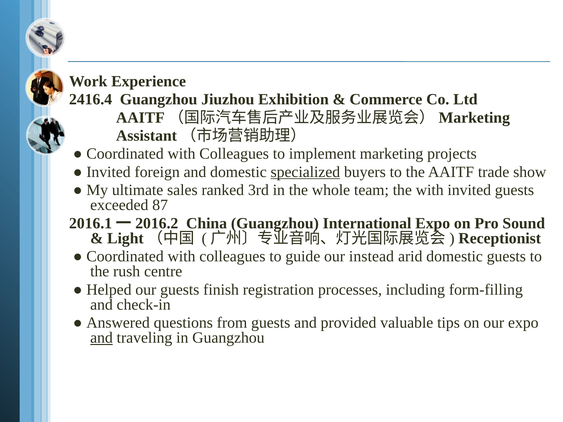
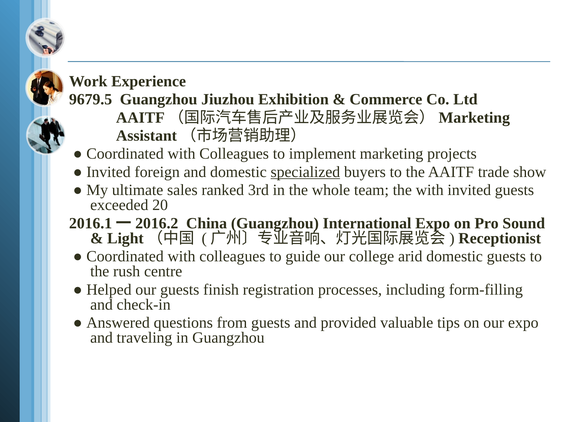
2416.4: 2416.4 -> 9679.5 (91, 99)
87: 87 -> 20 (160, 205)
instead: instead -> college (372, 257)
and underline: present -> none (101, 338)
